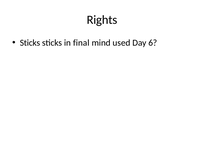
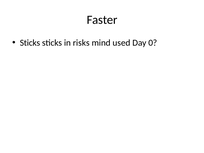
Rights: Rights -> Faster (102, 20)
final: final -> risks (81, 43)
6: 6 -> 0 (153, 43)
